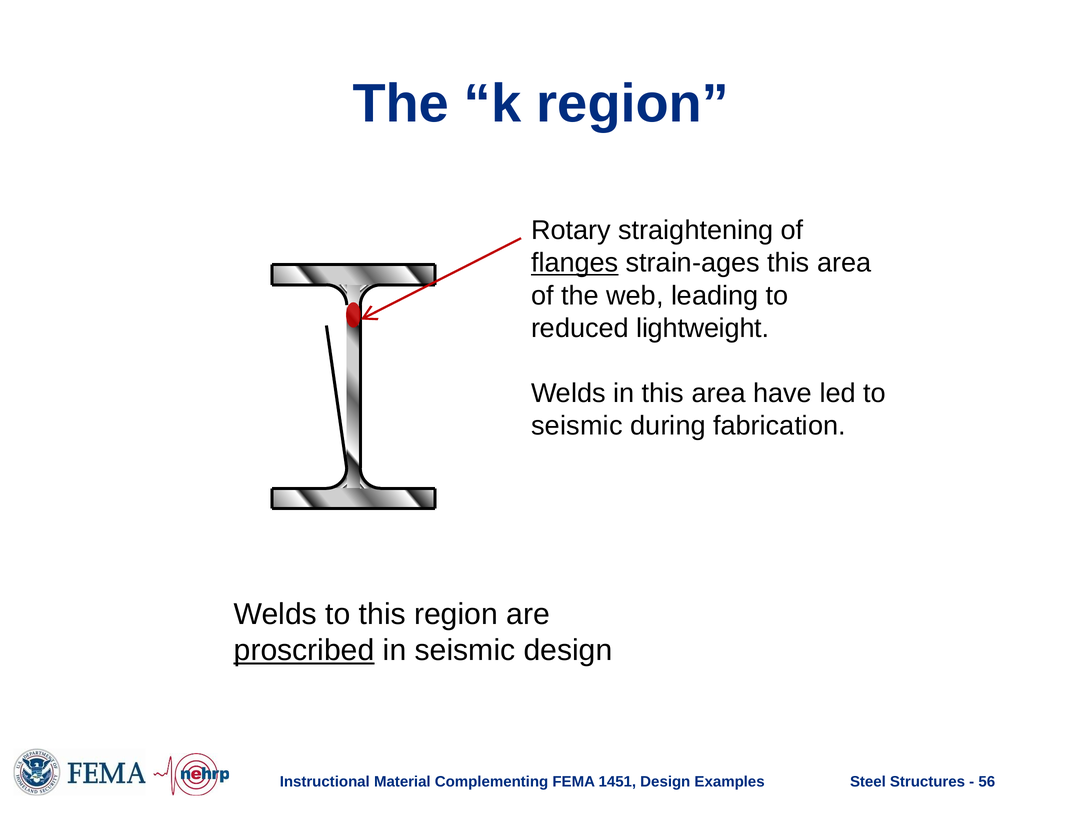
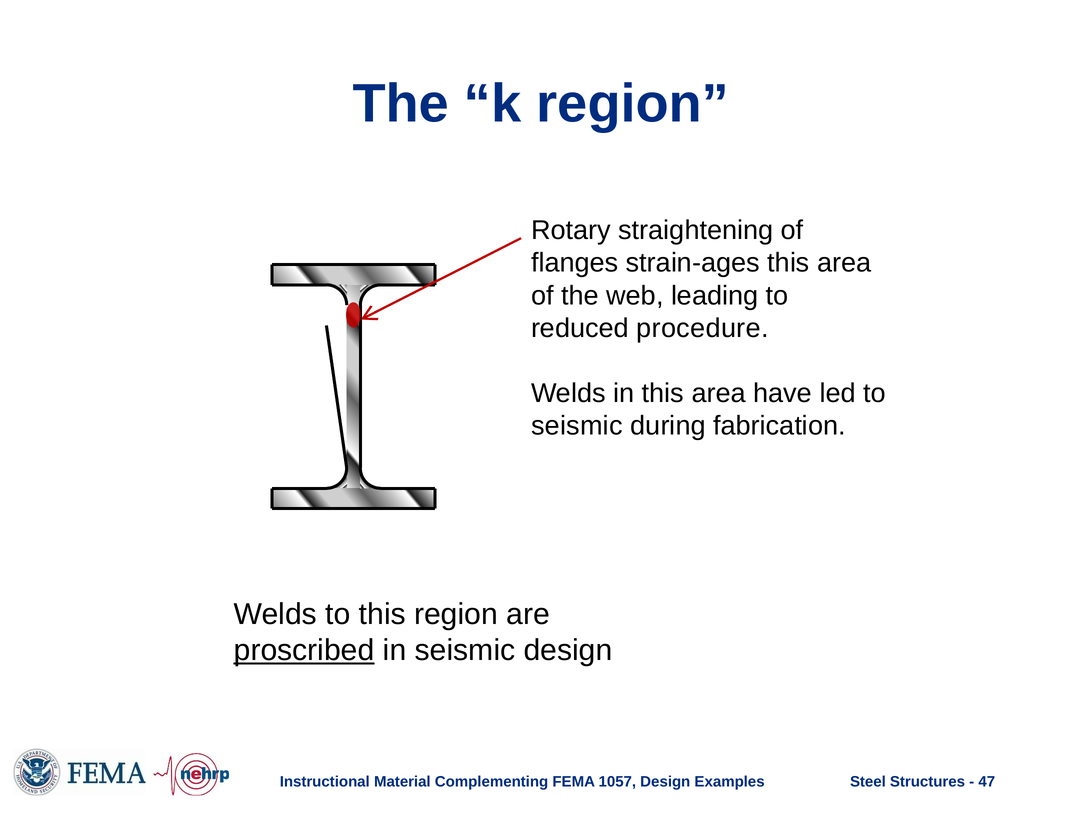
flanges underline: present -> none (575, 263)
lightweight: lightweight -> procedure (703, 328)
1451: 1451 -> 1057 (617, 782)
56: 56 -> 47 (987, 782)
